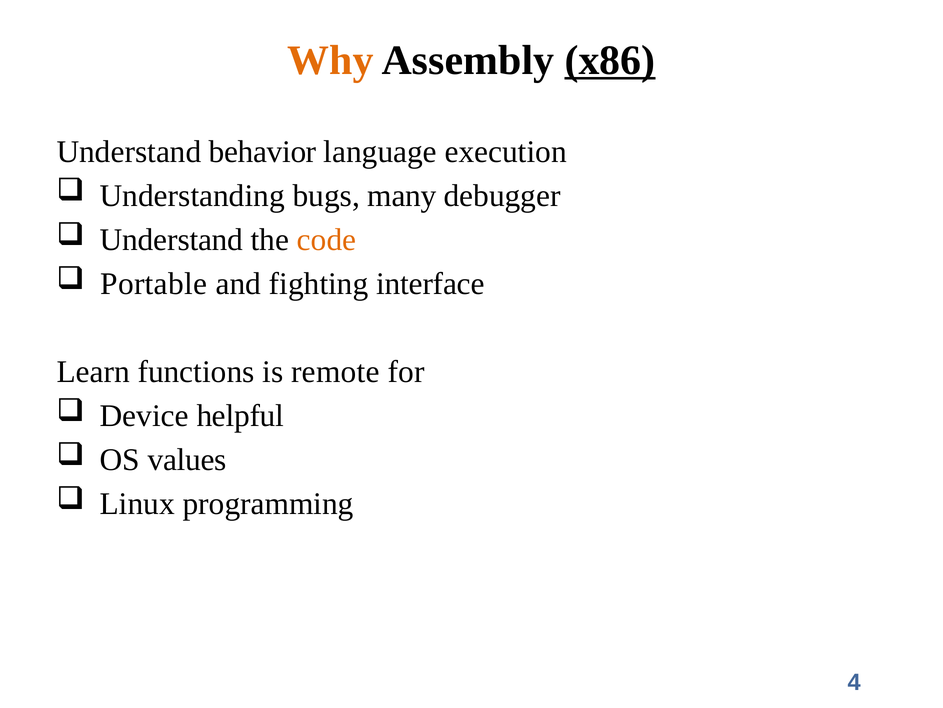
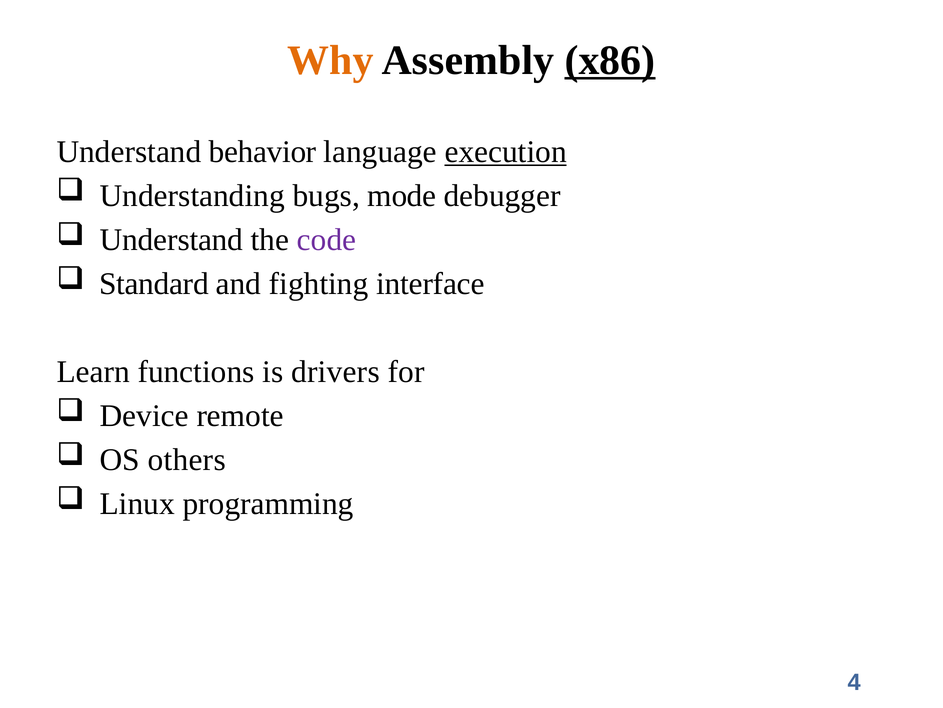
execution underline: none -> present (506, 152)
many: many -> mode (402, 196)
code colour: orange -> purple (327, 240)
Portable: Portable -> Standard (154, 284)
remote: remote -> drivers (336, 372)
helpful: helpful -> remote (240, 415)
values: values -> others (187, 459)
